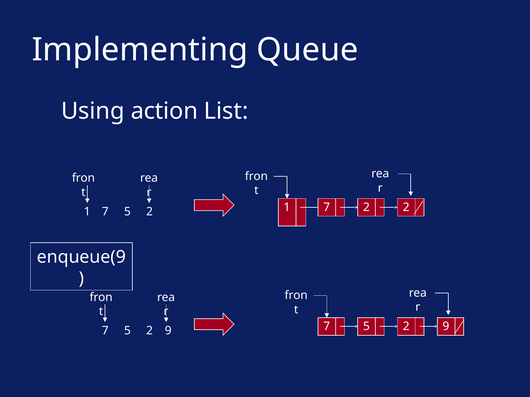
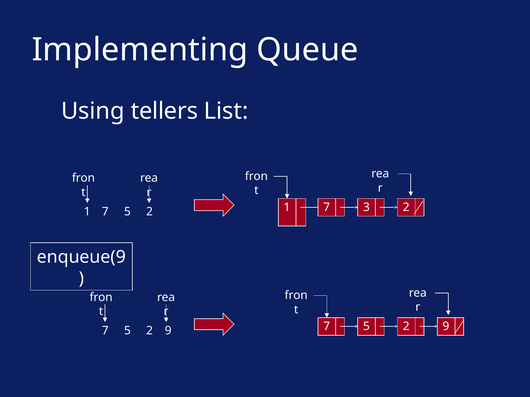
action: action -> tellers (164, 111)
7 2: 2 -> 3 (366, 207)
